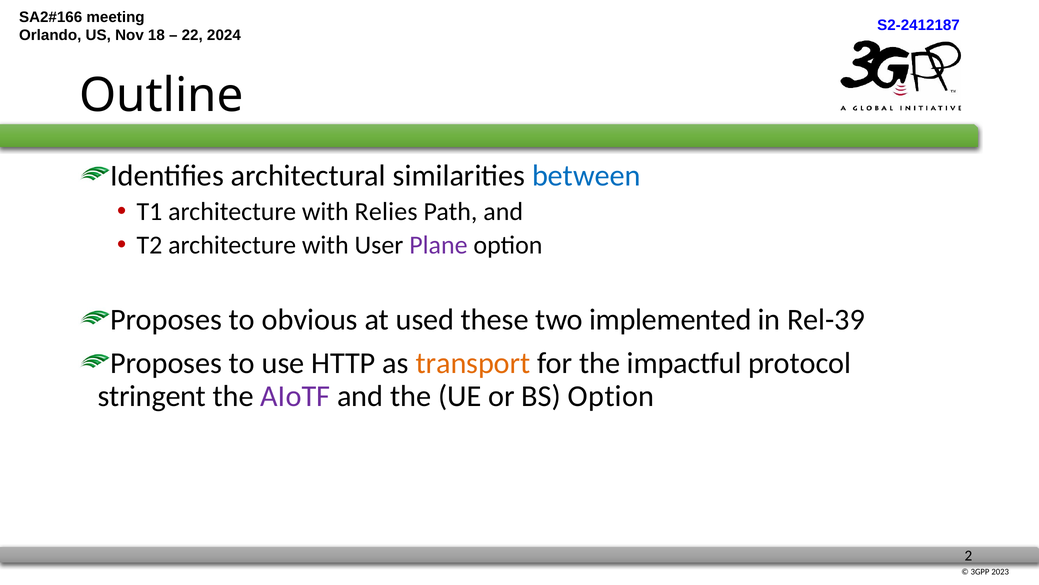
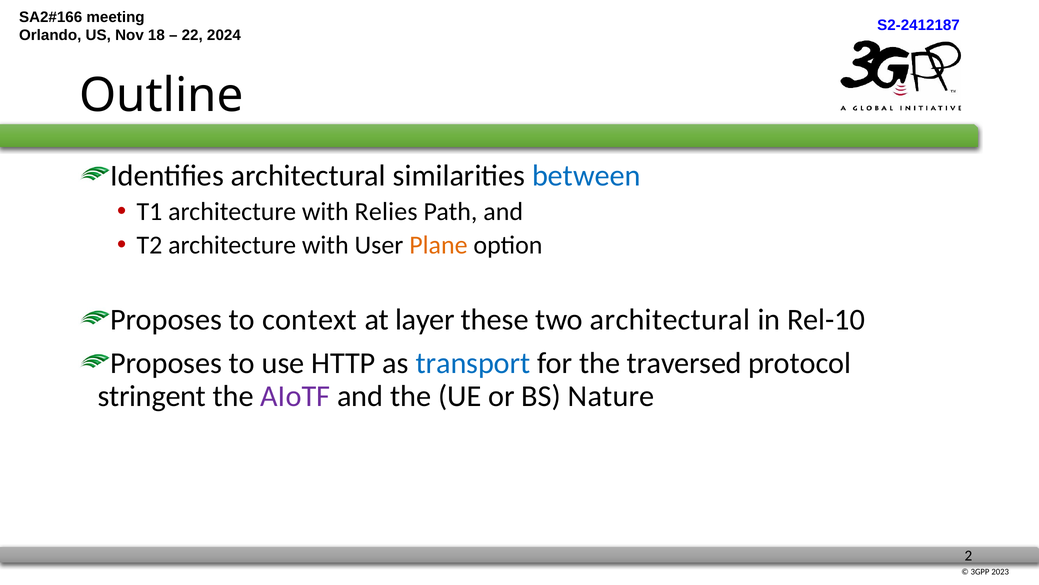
Plane colour: purple -> orange (438, 245)
obvious: obvious -> context (310, 320)
used: used -> layer (425, 320)
two implemented: implemented -> architectural (670, 320)
Rel-39: Rel-39 -> Rel-10 (826, 320)
transport colour: orange -> blue (473, 363)
impactful: impactful -> traversed (684, 363)
BS Option: Option -> Nature (611, 396)
